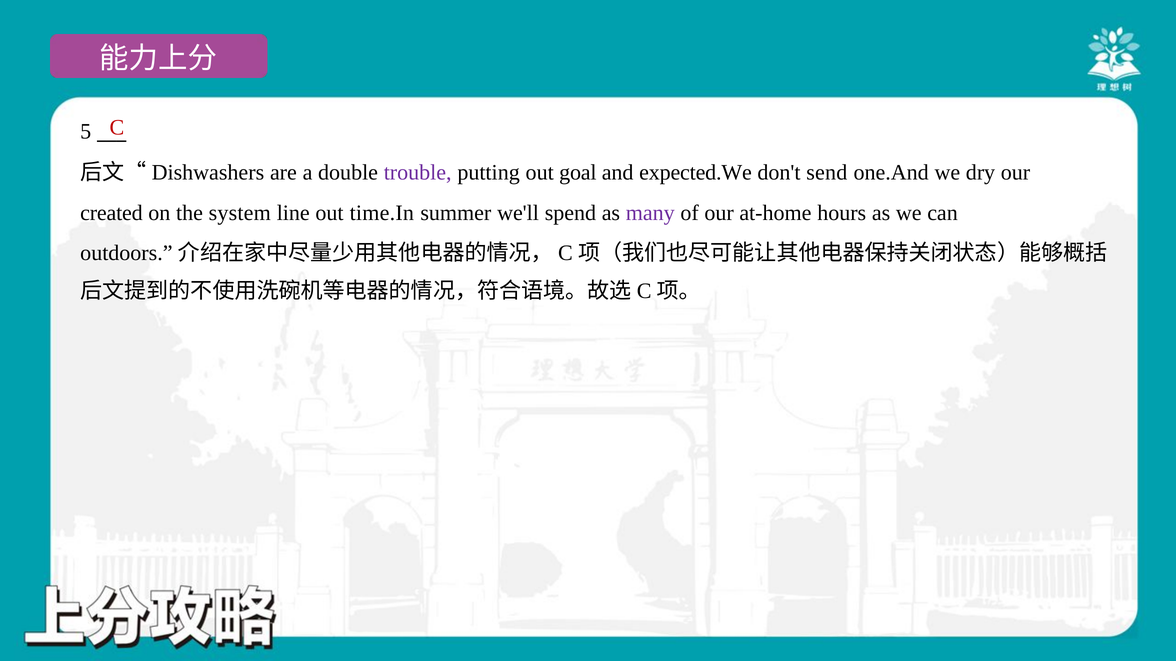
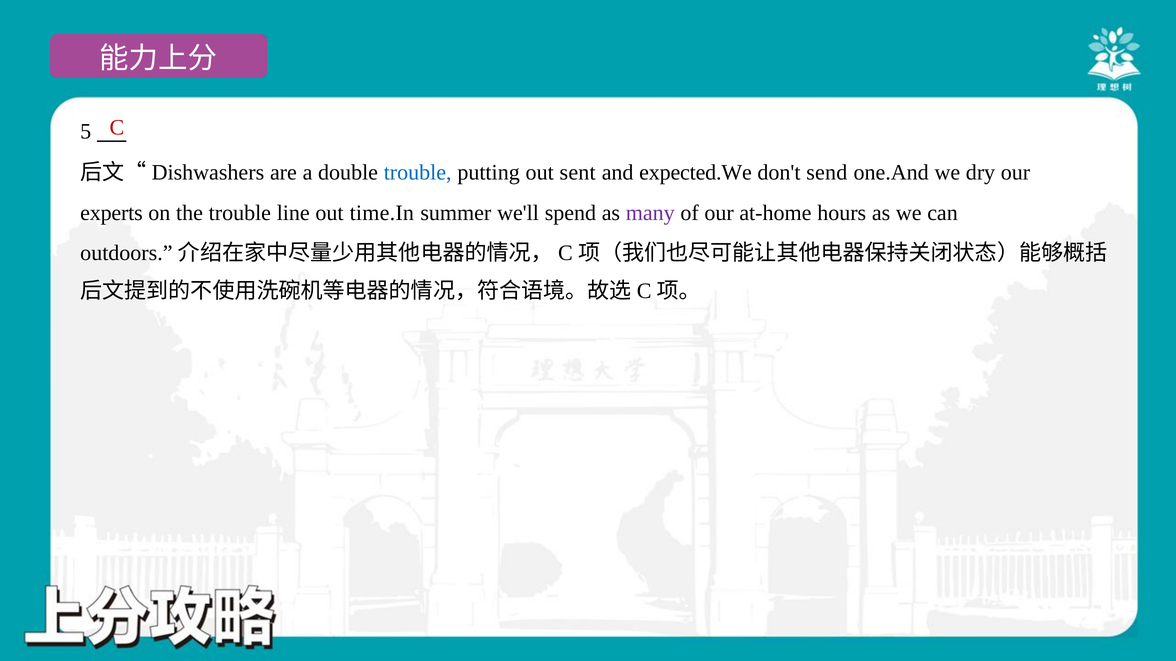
trouble colour: purple -> blue (418, 173)
goal: goal -> sent (578, 173)
created: created -> experts (111, 213)
the system: system -> trouble (240, 213)
